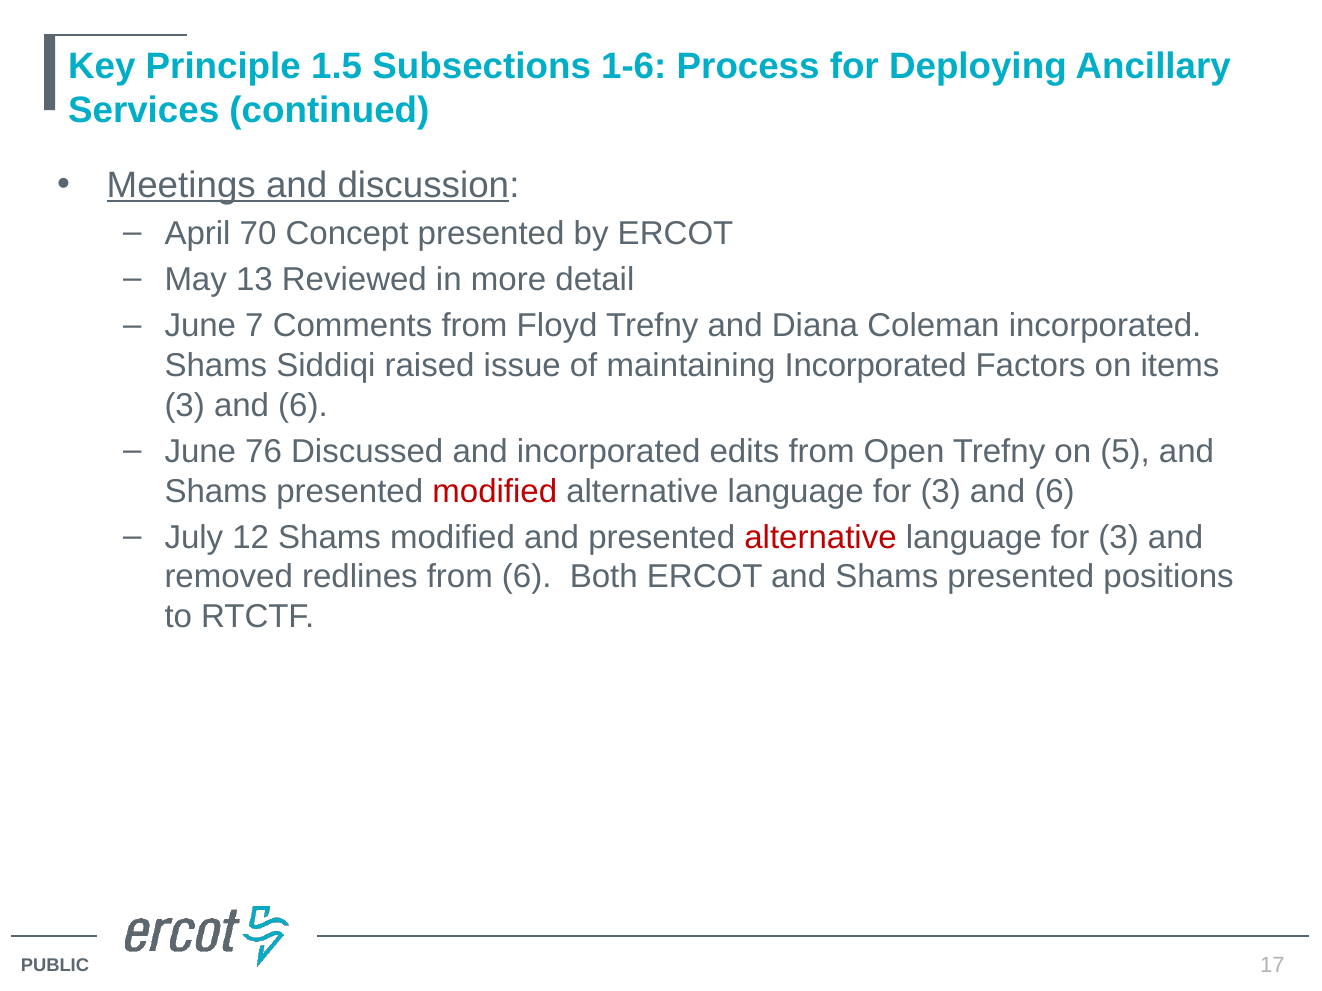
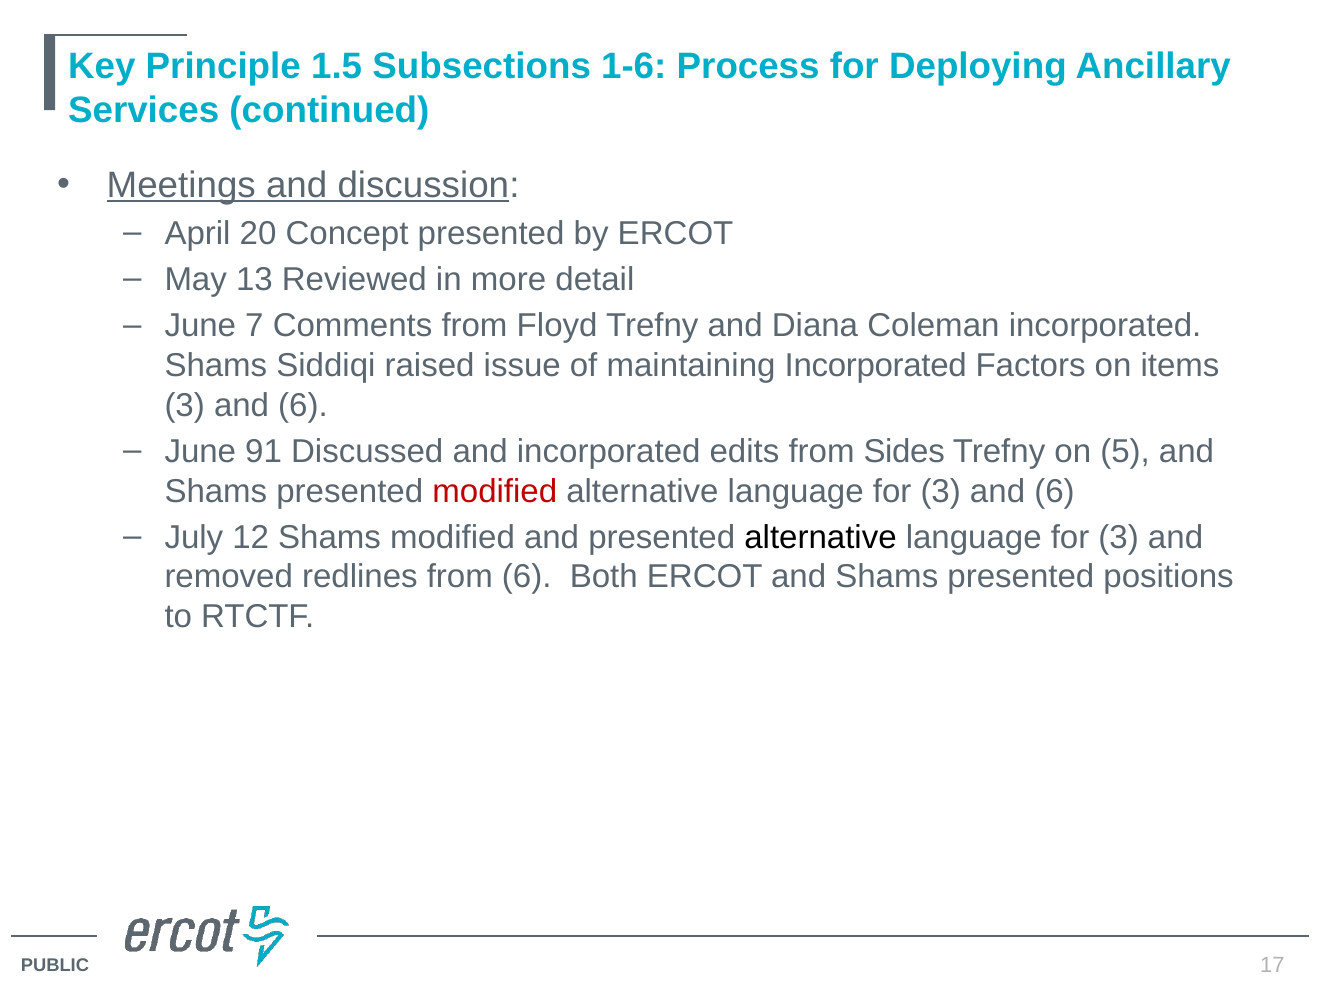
70: 70 -> 20 (258, 234)
76: 76 -> 91 (264, 452)
Open: Open -> Sides (904, 452)
alternative colour: red -> black (820, 538)
